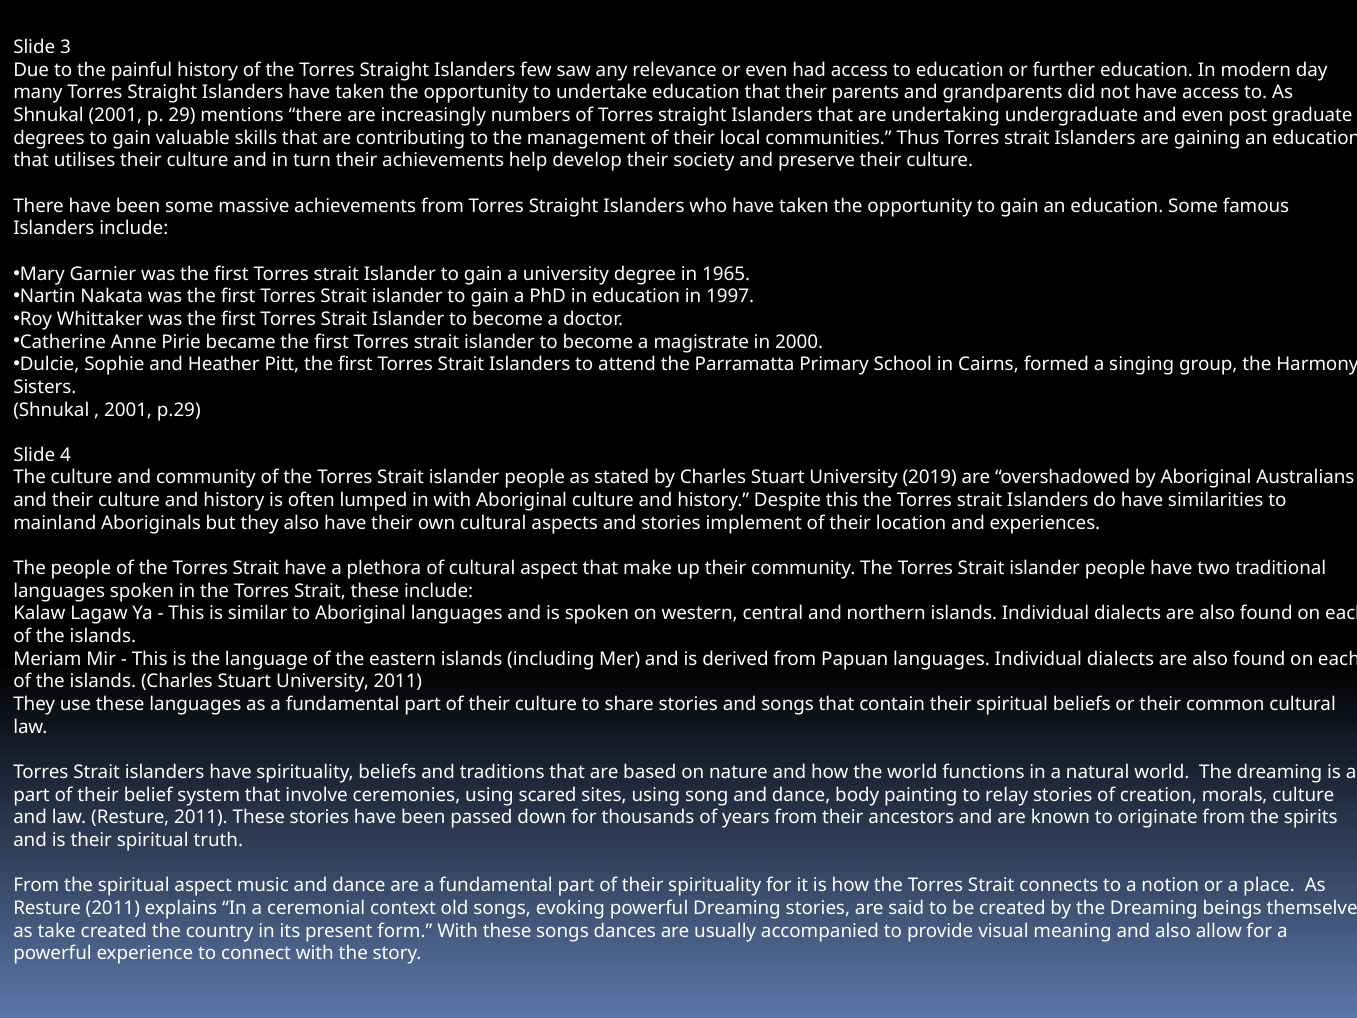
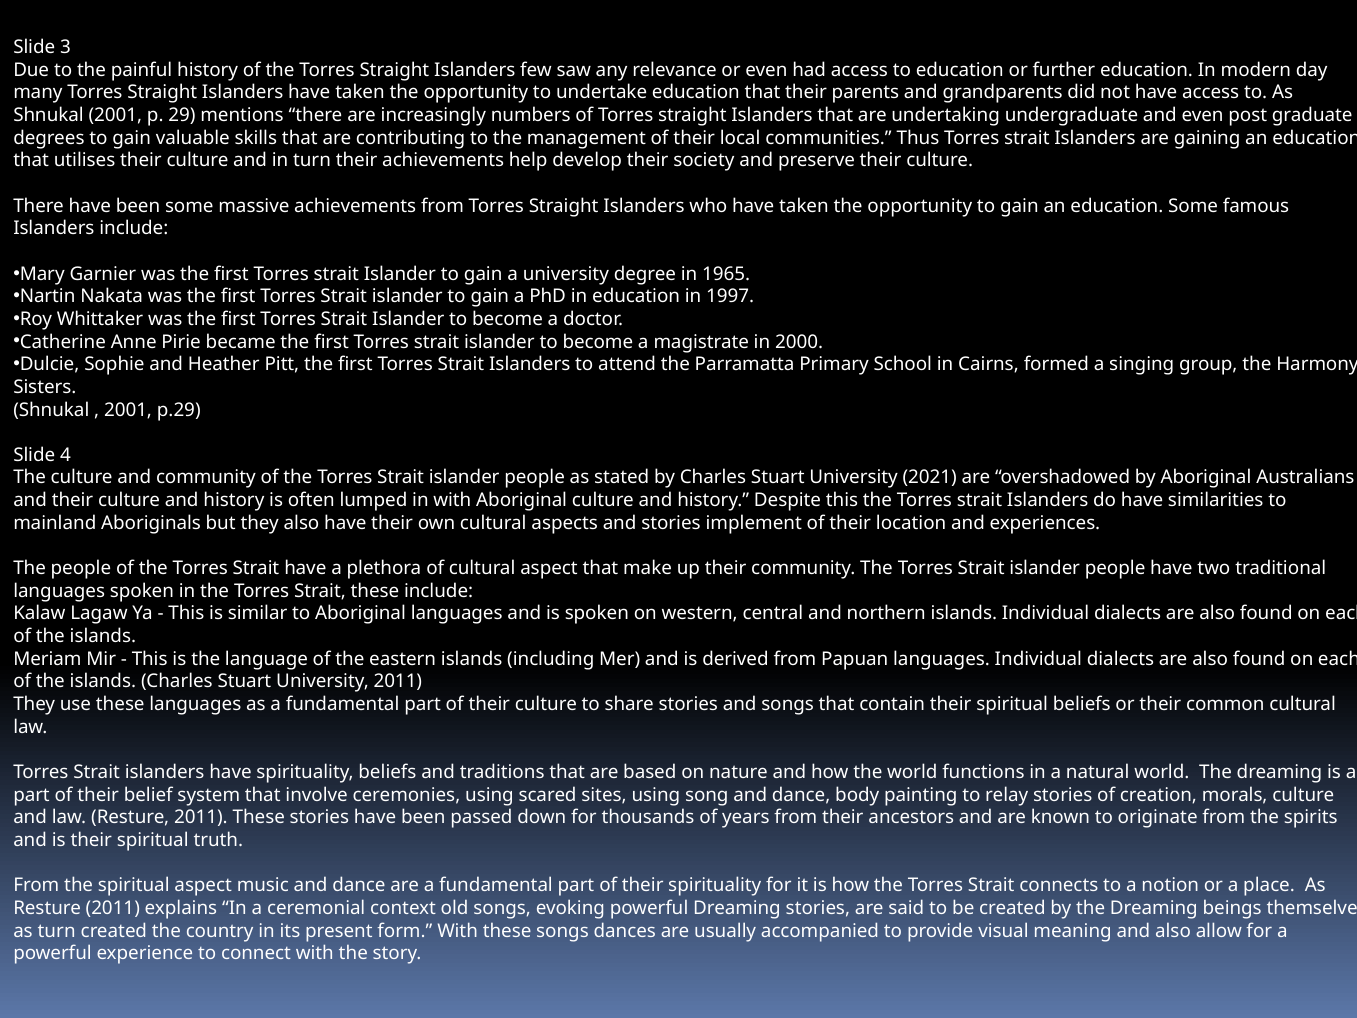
2019: 2019 -> 2021 (930, 478)
as take: take -> turn (57, 931)
